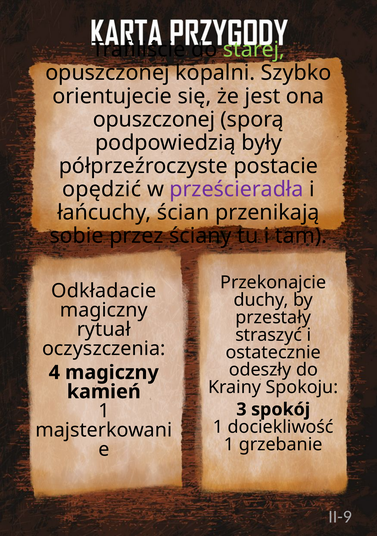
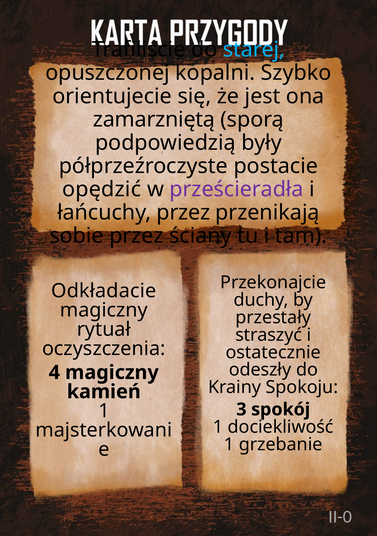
starej colour: light green -> light blue (254, 50)
opuszczonej: opuszczonej -> zamarzniętą (154, 119)
łańcuchy ścian: ścian -> przez (183, 212)
II-9: II-9 -> II-0 (340, 516)
